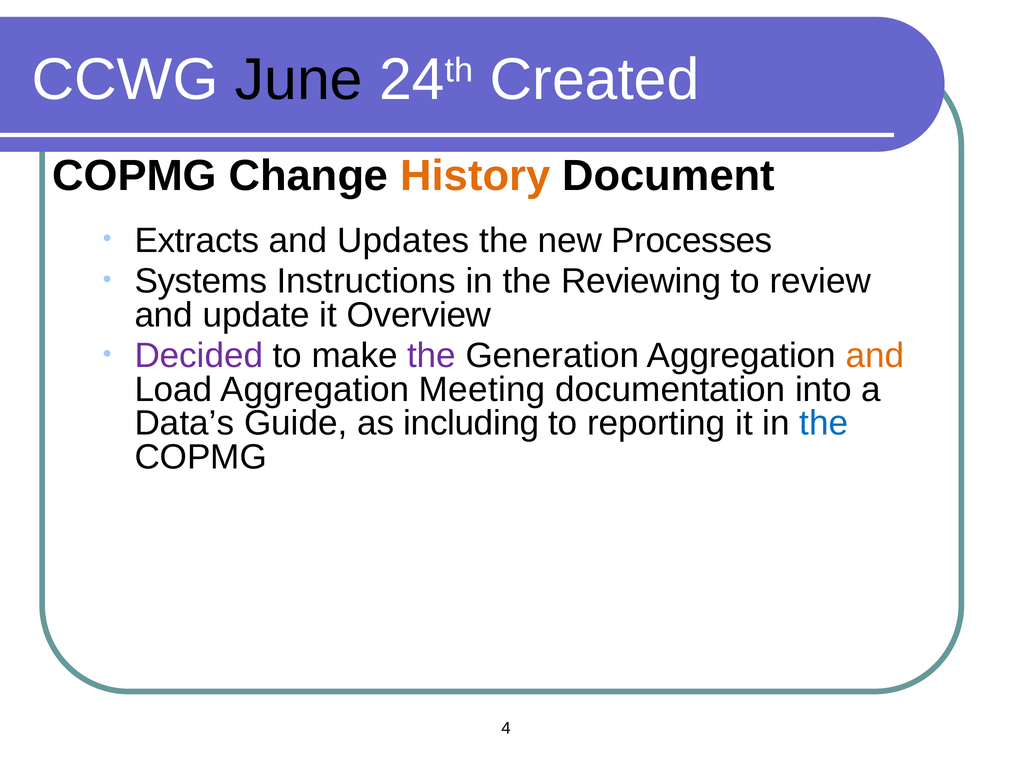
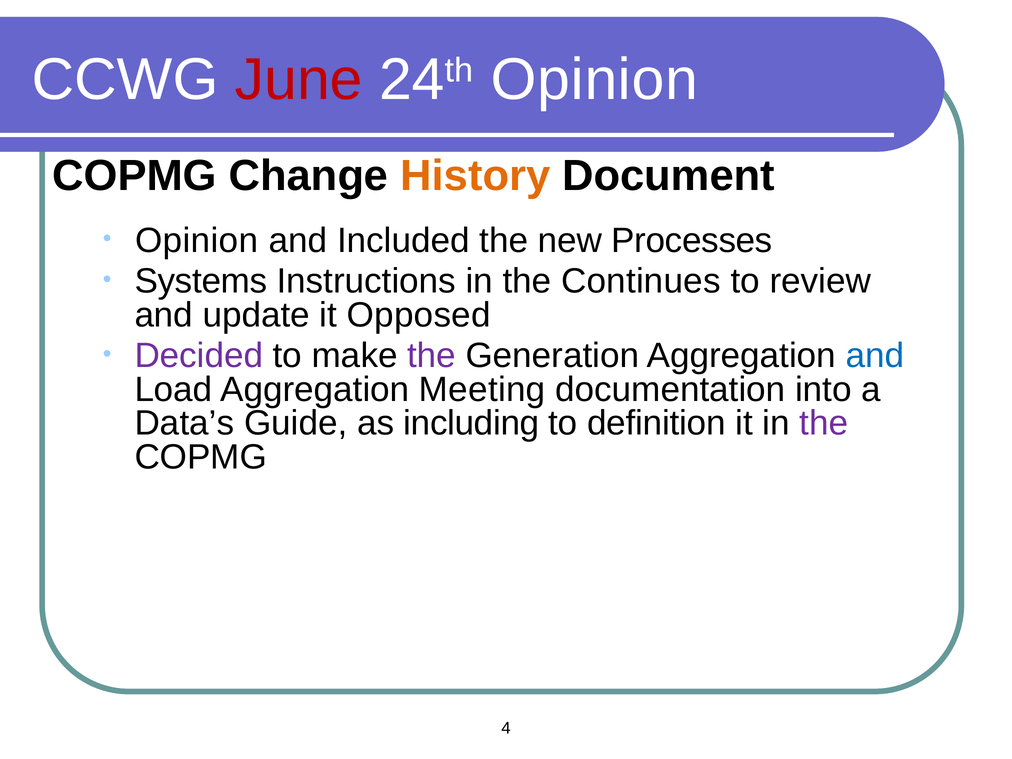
June colour: black -> red (299, 80)
24th Created: Created -> Opinion (594, 80)
Extracts: Extracts -> Opinion (197, 241)
Updates: Updates -> Included (403, 241)
Reviewing: Reviewing -> Continues (641, 281)
Overview: Overview -> Opposed (419, 315)
and colour: orange -> blue (875, 356)
reporting: reporting -> definition (656, 423)
the colour: blue -> purple (824, 423)
